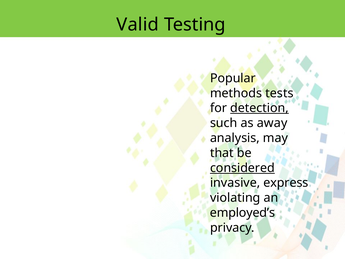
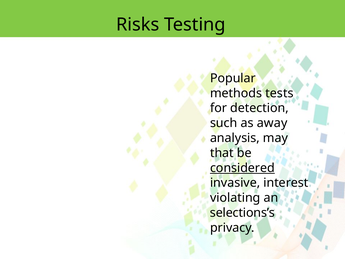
Valid: Valid -> Risks (138, 25)
detection underline: present -> none (259, 108)
express: express -> interest (286, 183)
employed’s: employed’s -> selections’s (242, 213)
